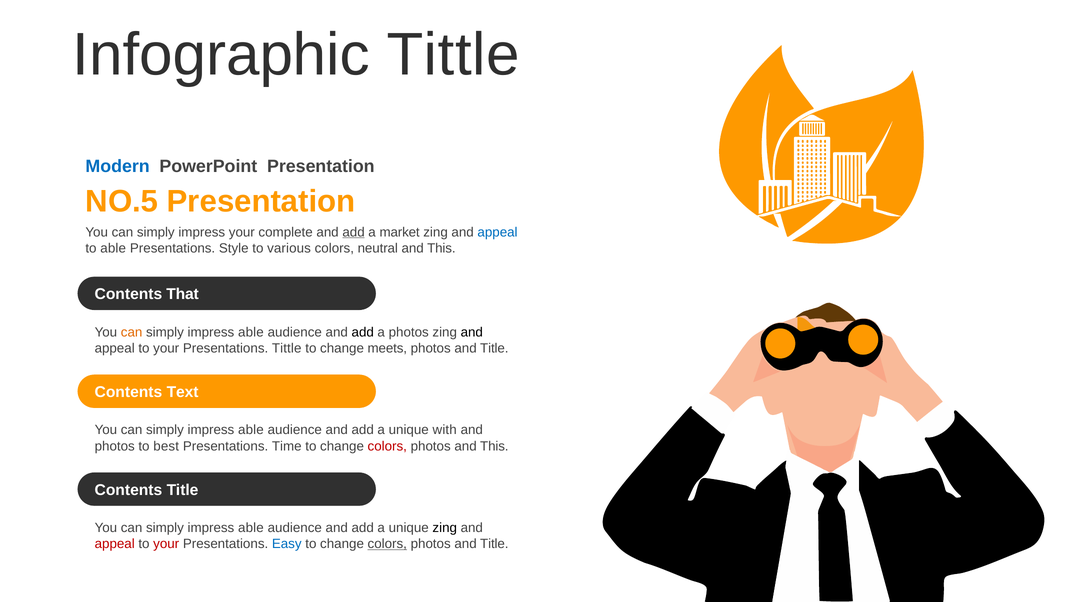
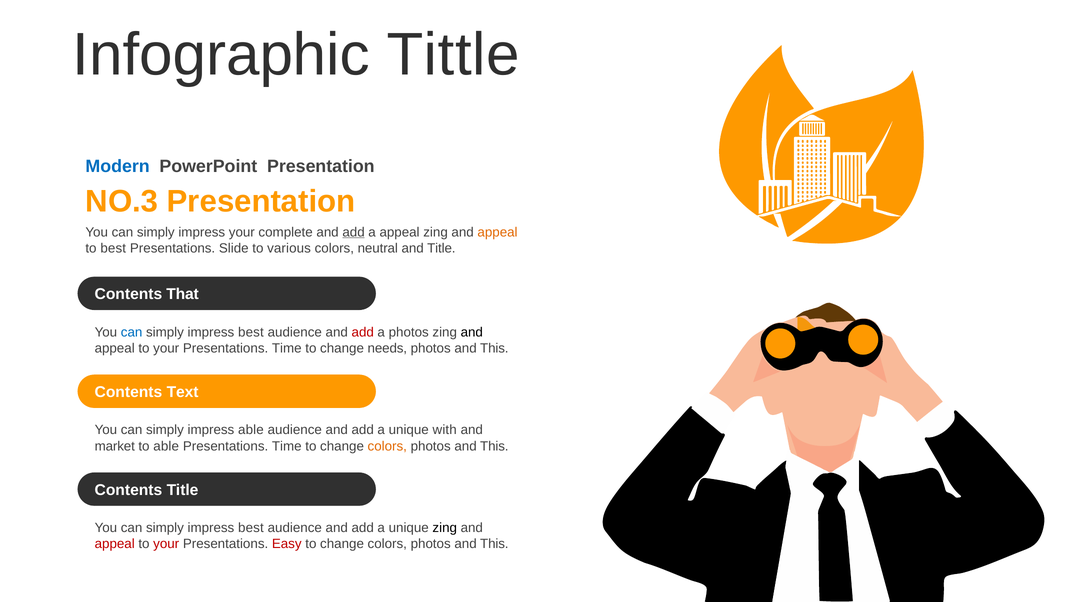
NO.5: NO.5 -> NO.3 (122, 201)
a market: market -> appeal (400, 232)
appeal colour: blue -> orange (498, 232)
to able: able -> best (113, 248)
Style: Style -> Slide (234, 248)
This: This -> Title (441, 248)
can colour: orange -> blue (132, 332)
able: able -> best (251, 332)
add colour: black -> red (363, 332)
your Presentations Tittle: Tittle -> Time (287, 348)
meets: meets -> needs (387, 348)
Title: Title -> This (494, 348)
photos: photos -> market (115, 446)
to best: best -> able (166, 446)
colors colour: red -> orange (387, 446)
able: able -> best (251, 528)
Easy colour: blue -> red (287, 544)
colors underline: present -> none (387, 544)
Title: Title -> This (494, 544)
